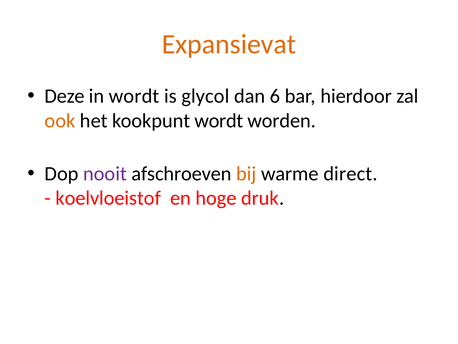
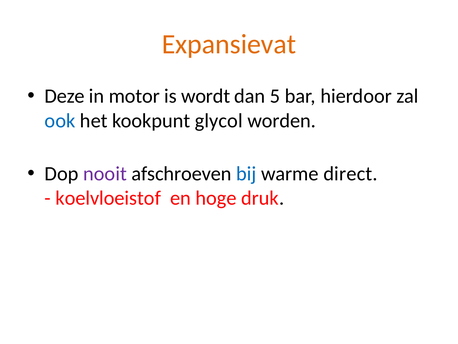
in wordt: wordt -> motor (134, 96)
glycol: glycol -> wordt (206, 96)
6: 6 -> 5 (275, 96)
ook colour: orange -> blue (60, 121)
kookpunt wordt: wordt -> glycol (219, 121)
bij colour: orange -> blue (246, 173)
